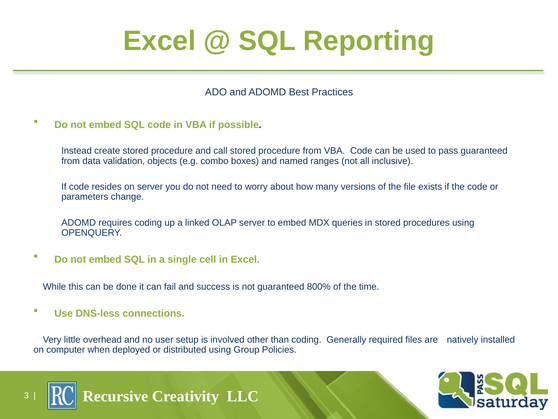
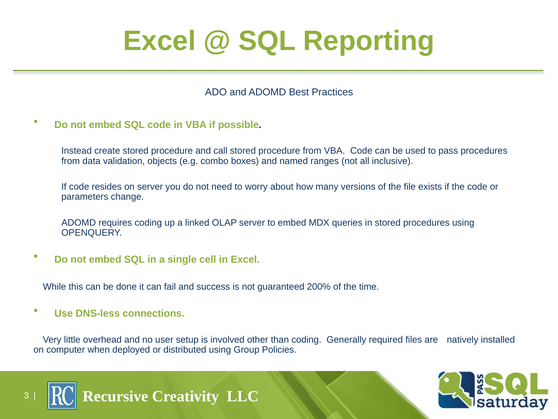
pass guaranteed: guaranteed -> procedures (484, 151)
800%: 800% -> 200% (319, 286)
